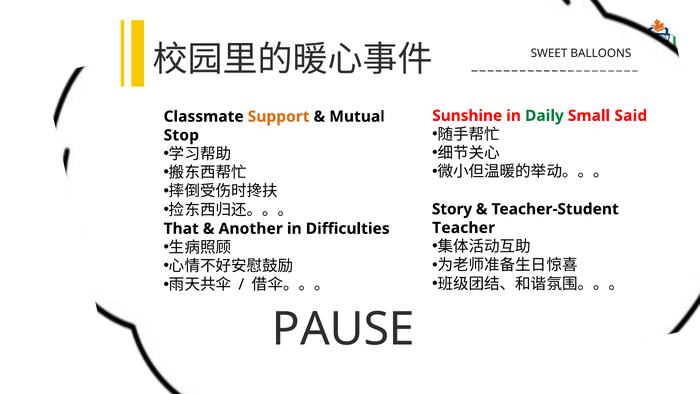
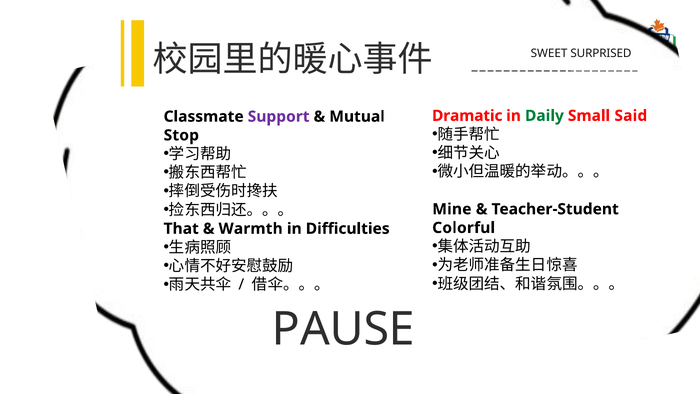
BALLOONS: BALLOONS -> SURPRISED (601, 54)
Sunshine: Sunshine -> Dramatic (467, 116)
Support colour: orange -> purple (279, 117)
Story: Story -> Mine (452, 209)
Teacher: Teacher -> Colorful (464, 228)
Another: Another -> Warmth (251, 229)
